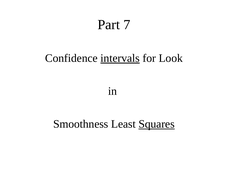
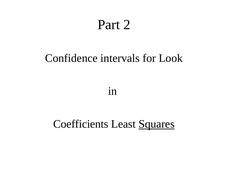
7: 7 -> 2 (127, 25)
intervals underline: present -> none (120, 58)
Smoothness: Smoothness -> Coefficients (81, 124)
